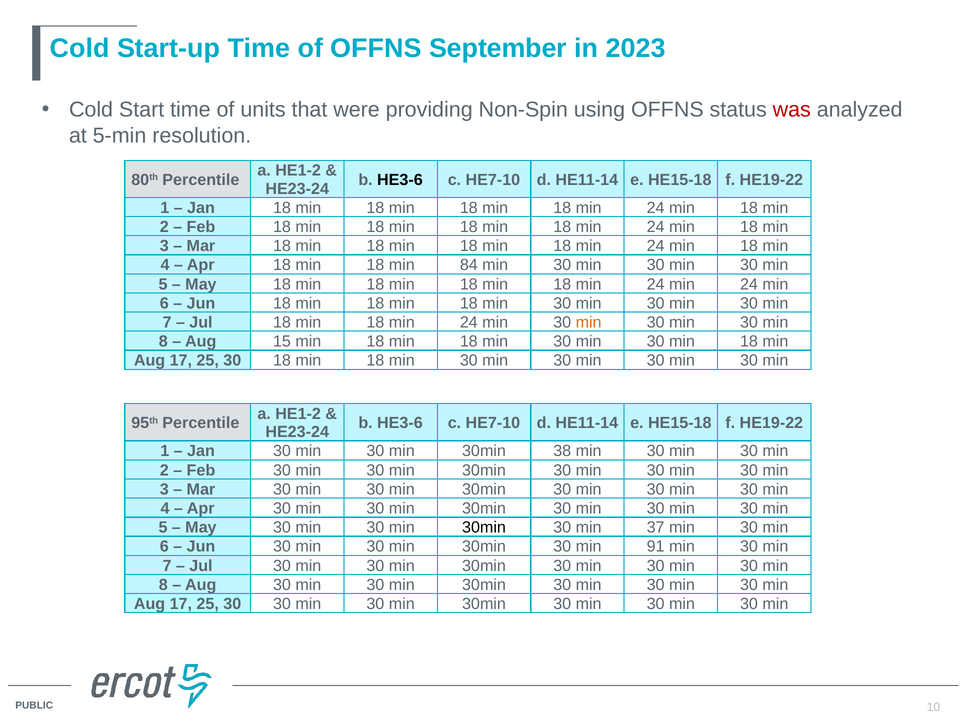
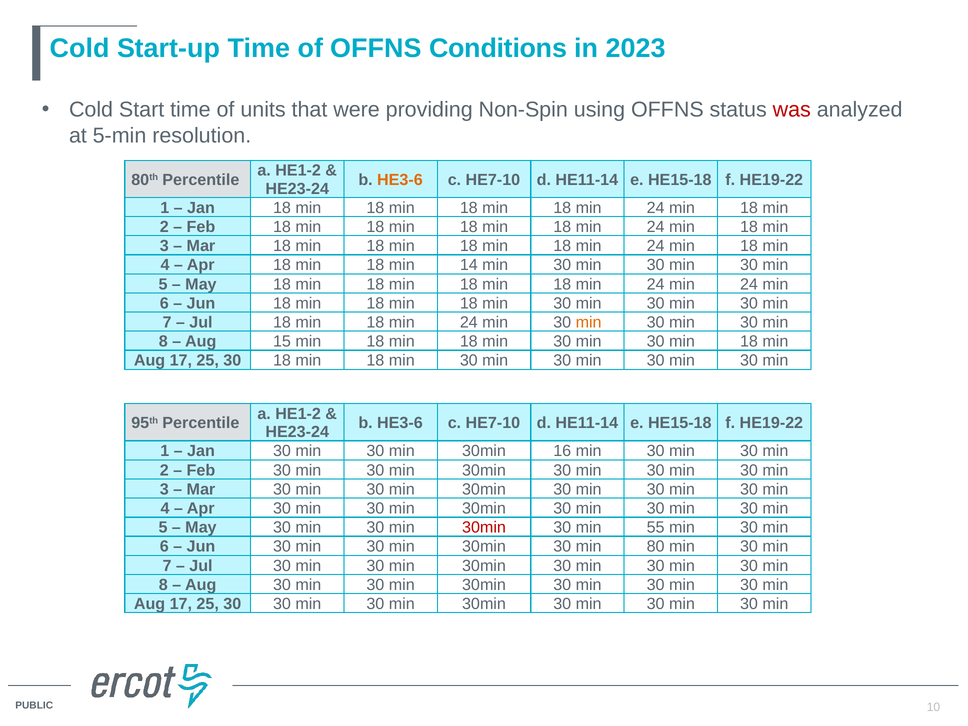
September: September -> Conditions (498, 49)
HE3-6 colour: black -> orange (400, 180)
84: 84 -> 14 (469, 265)
38: 38 -> 16 (562, 451)
30min colour: black -> red (484, 528)
37: 37 -> 55 (656, 528)
91: 91 -> 80 (656, 547)
